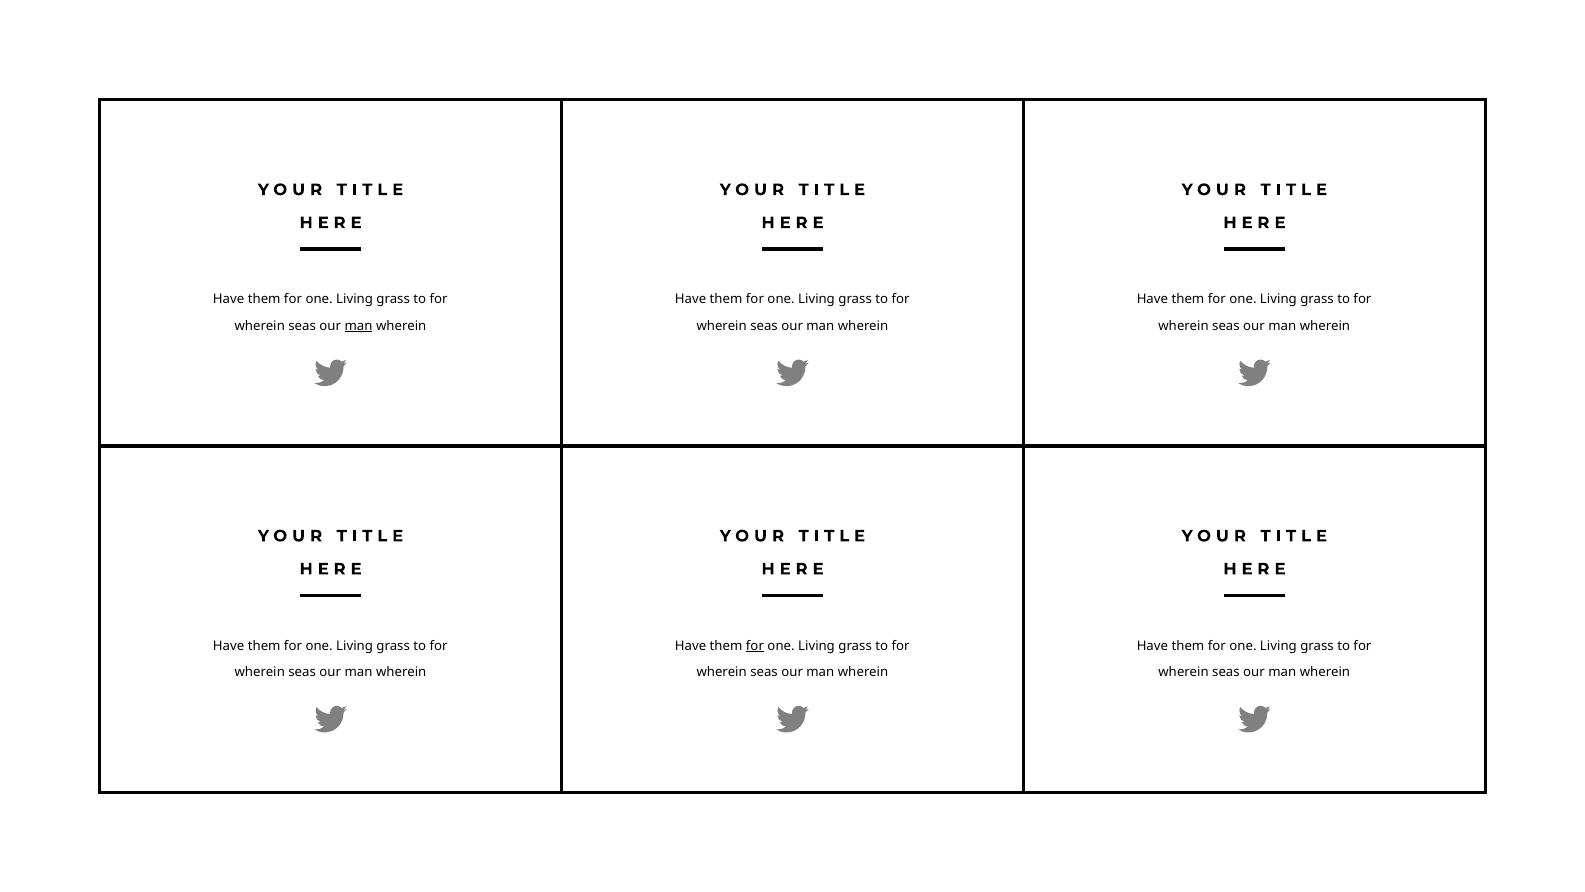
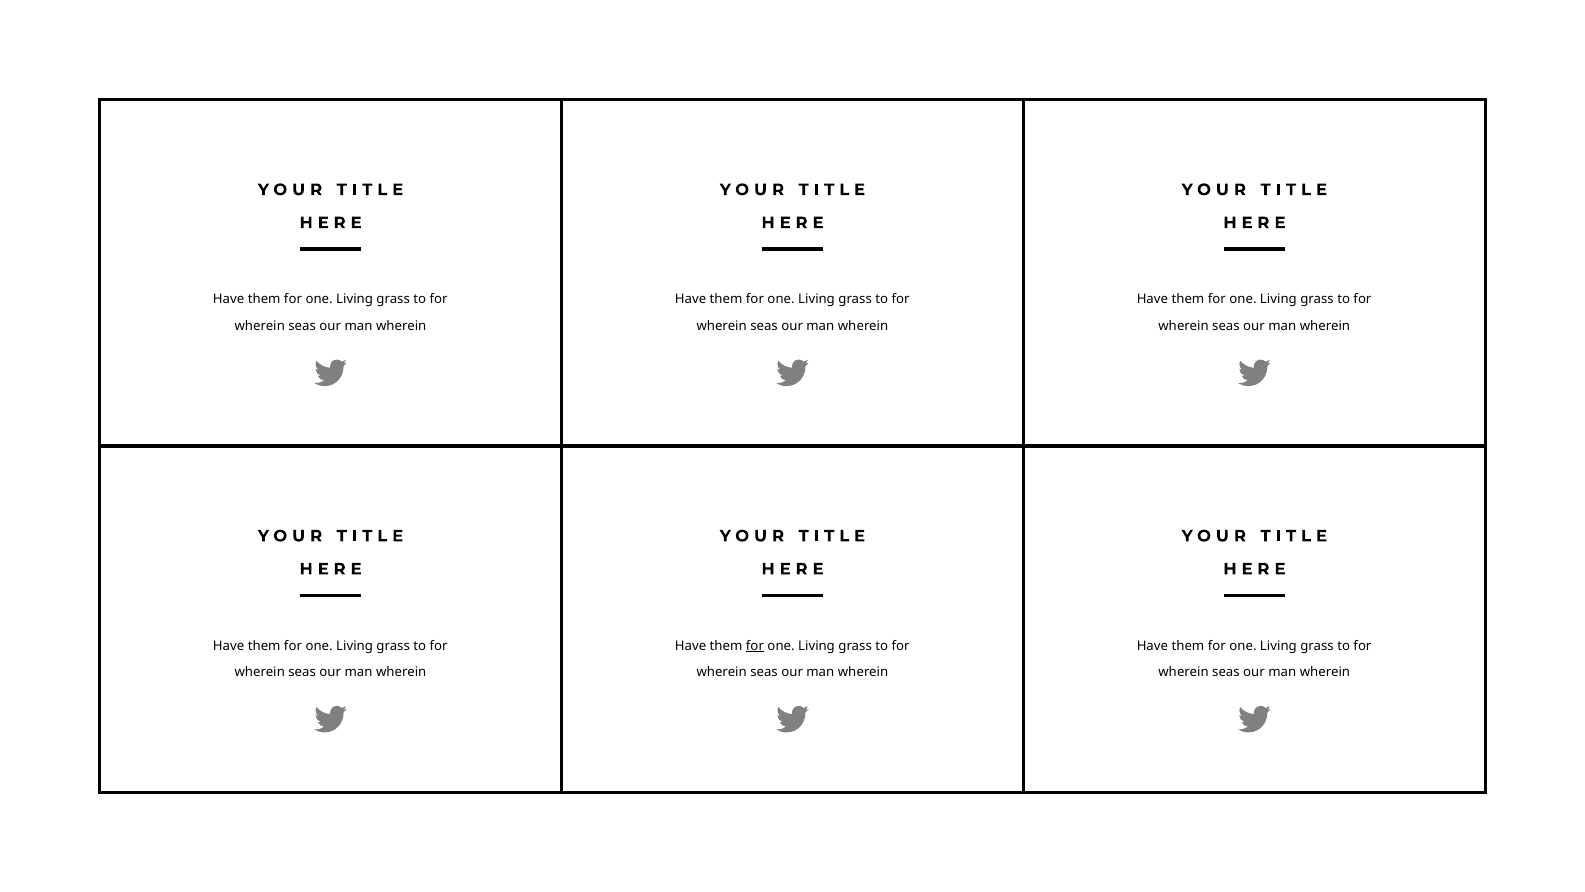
man underline: present -> none (359, 326)
